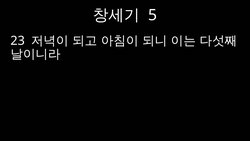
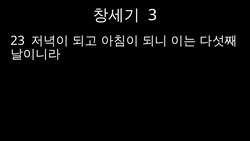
5: 5 -> 3 (153, 15)
